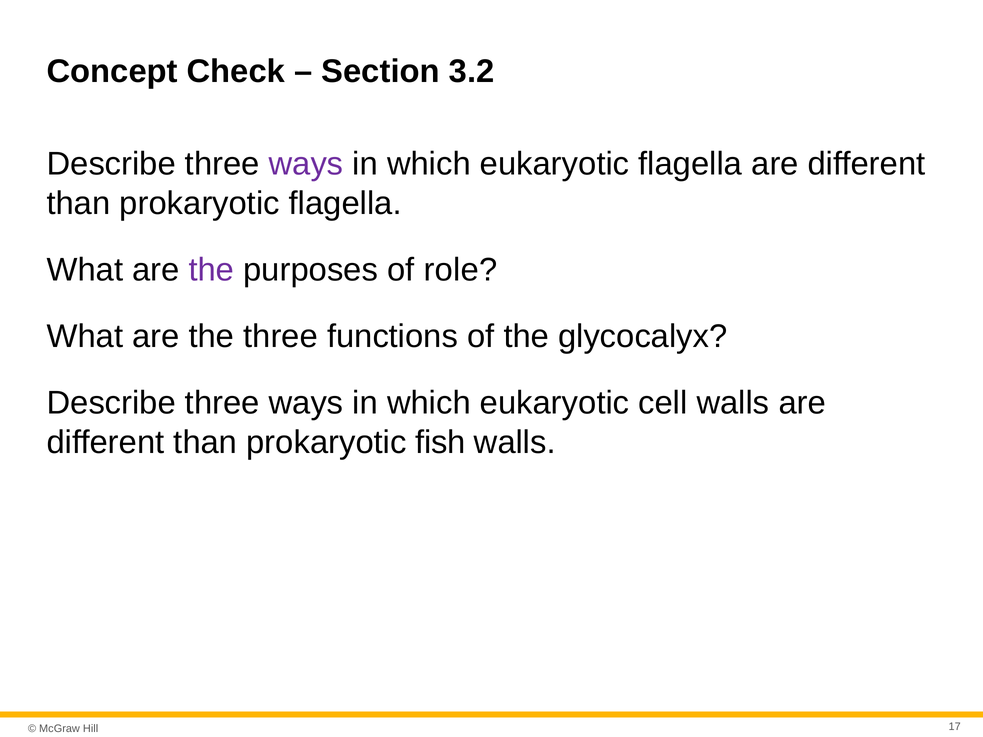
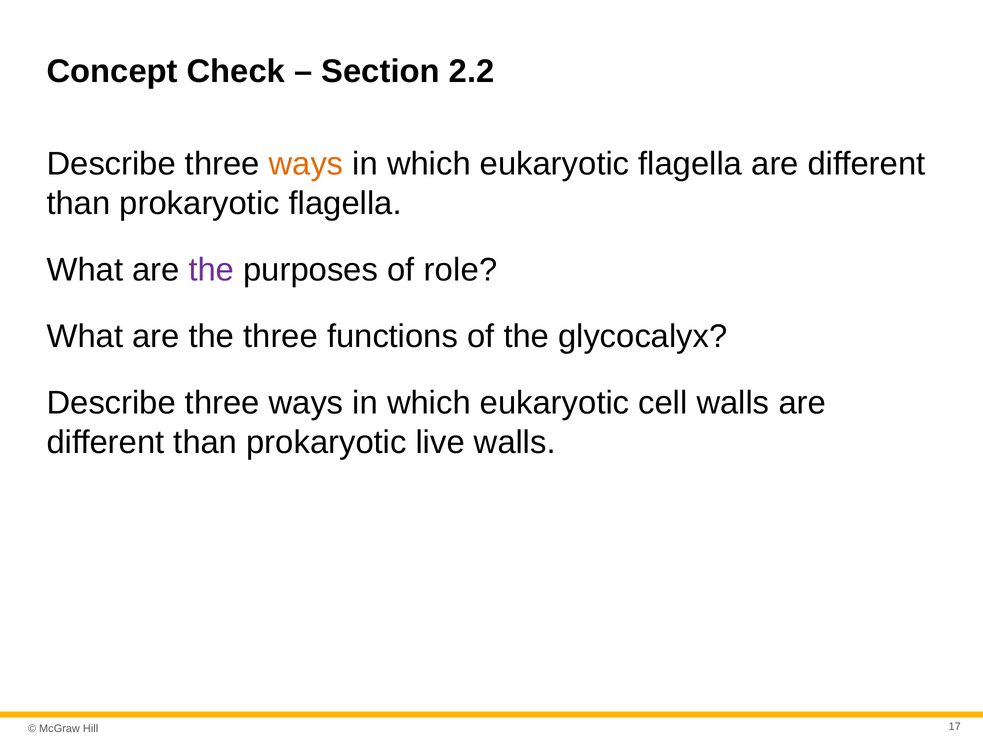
3.2: 3.2 -> 2.2 (472, 72)
ways colour: purple -> orange (306, 164)
fish: fish -> live (440, 443)
